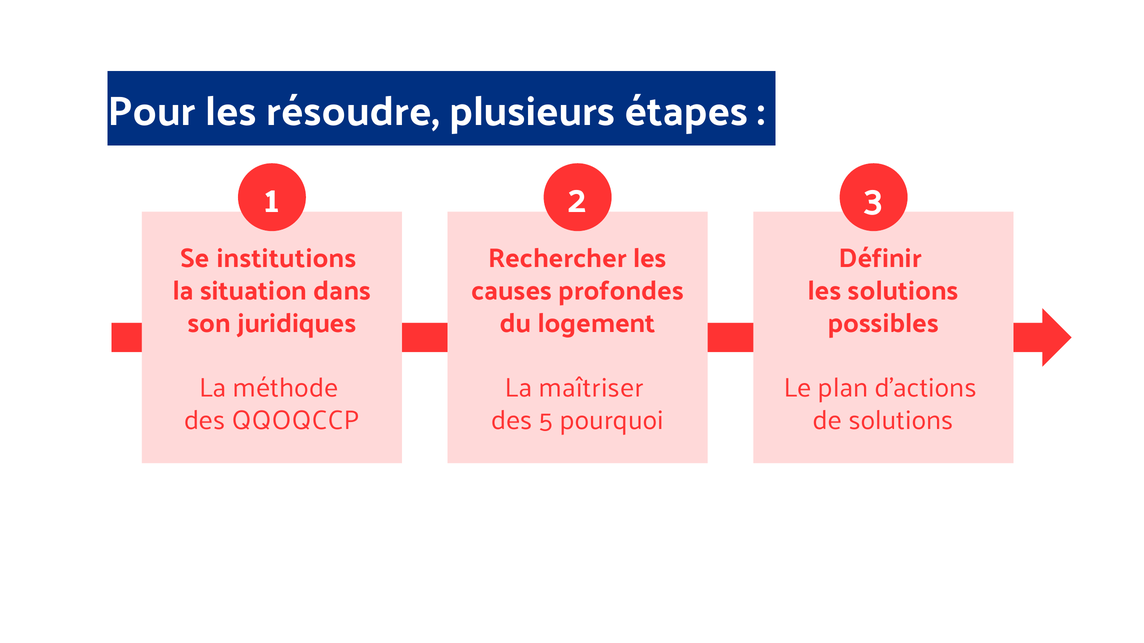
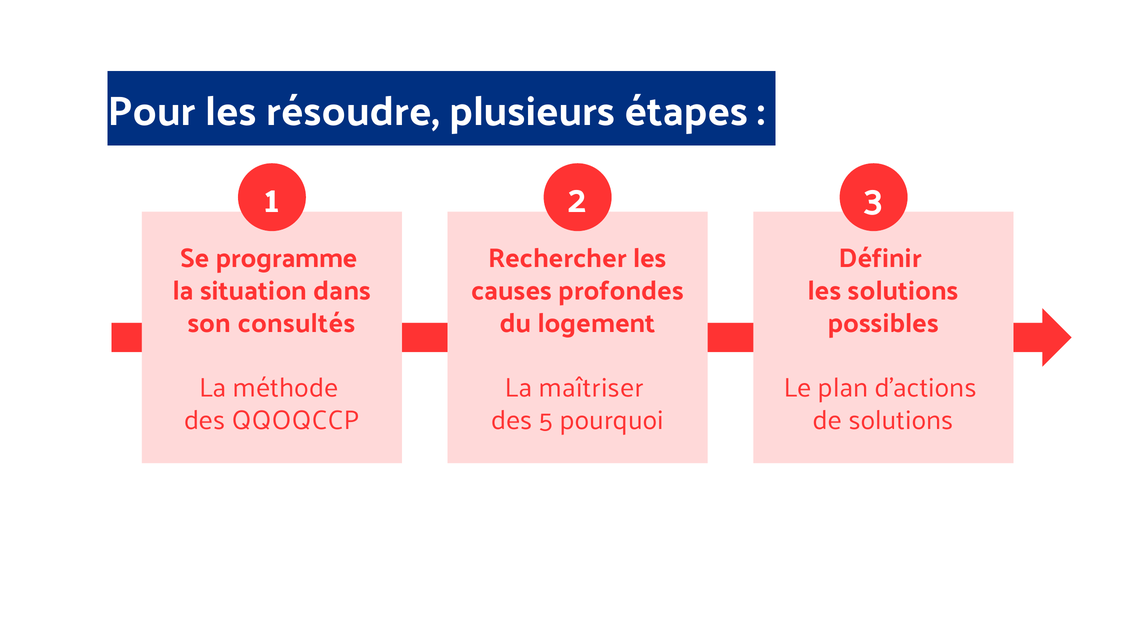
institutions: institutions -> programme (287, 259)
juridiques: juridiques -> consultés (297, 323)
